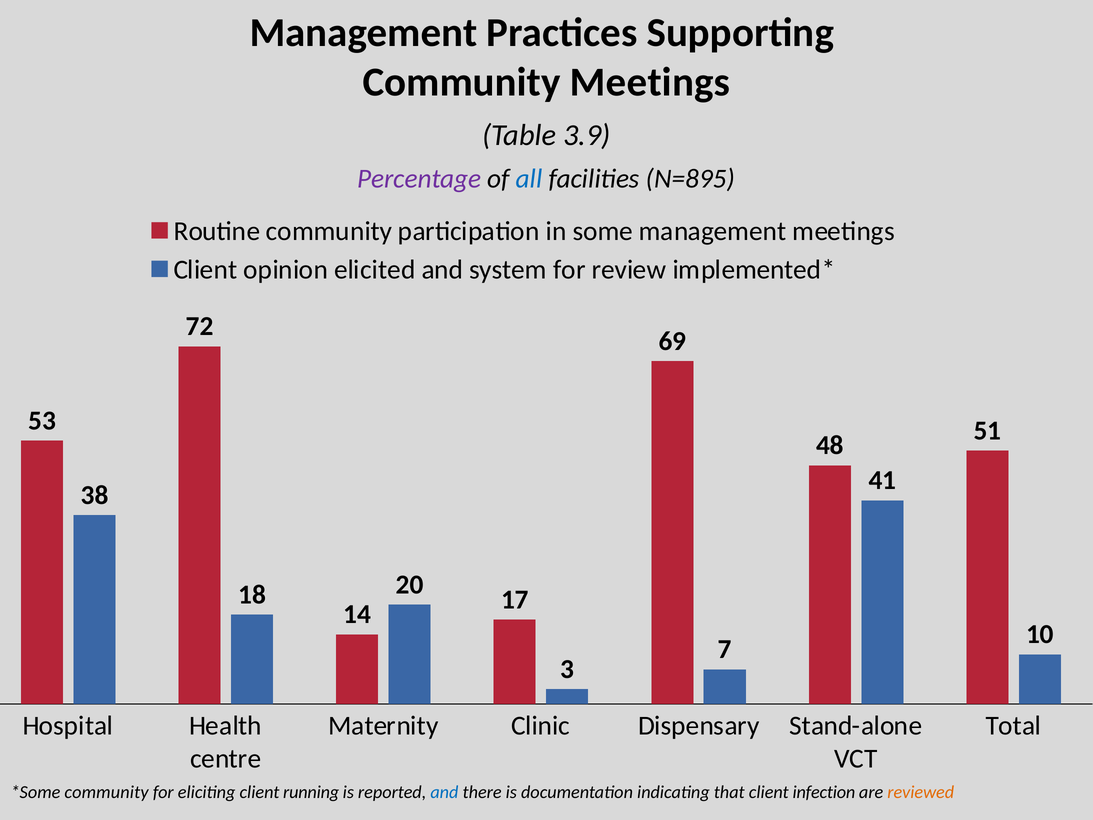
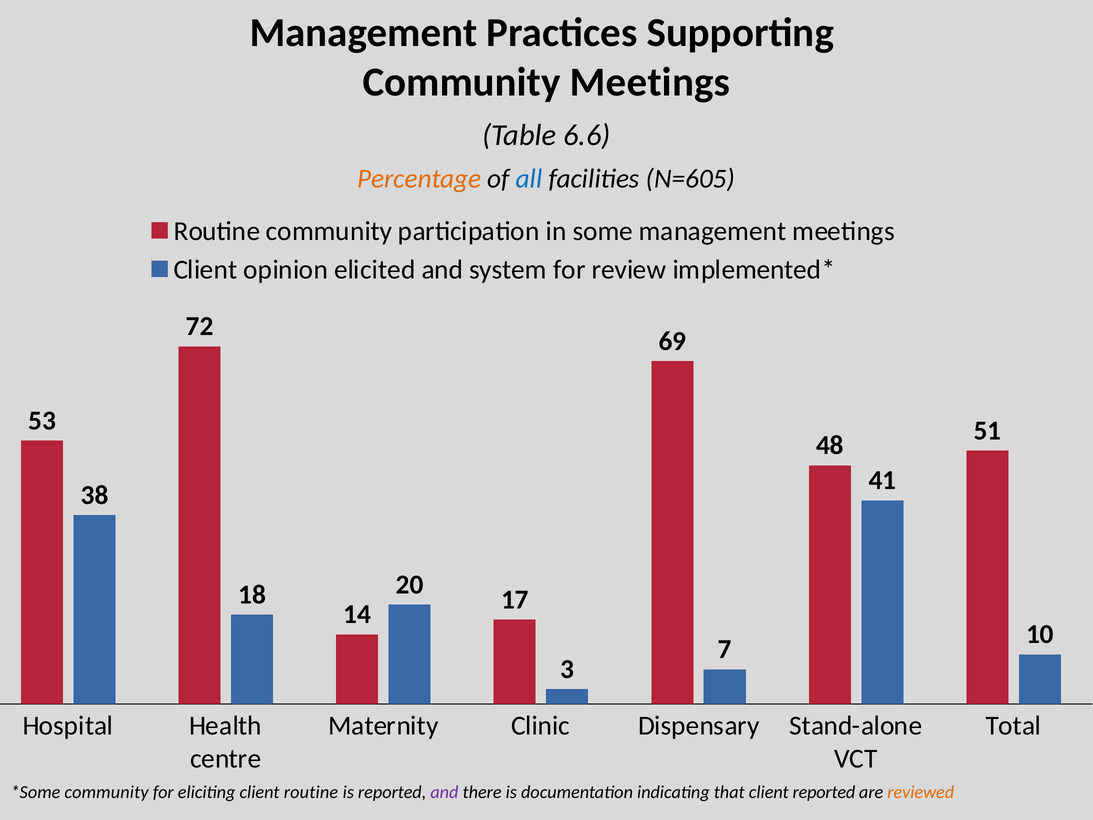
3.9: 3.9 -> 6.6 (587, 135)
Percentage colour: purple -> orange (419, 178)
N=895: N=895 -> N=605 (690, 178)
client running: running -> routine (311, 792)
and colour: blue -> purple (444, 792)
client infection: infection -> reported (824, 792)
